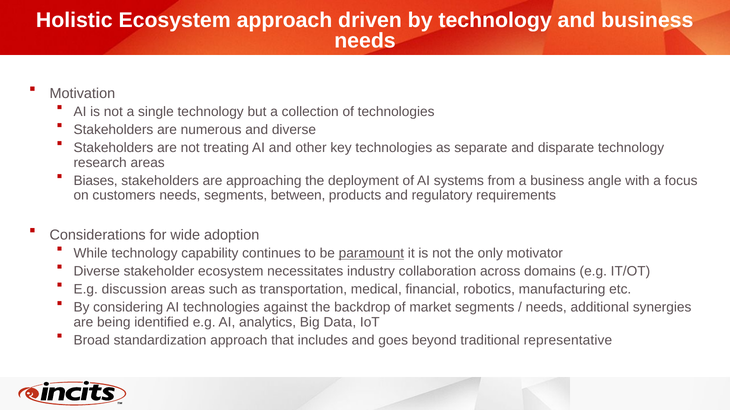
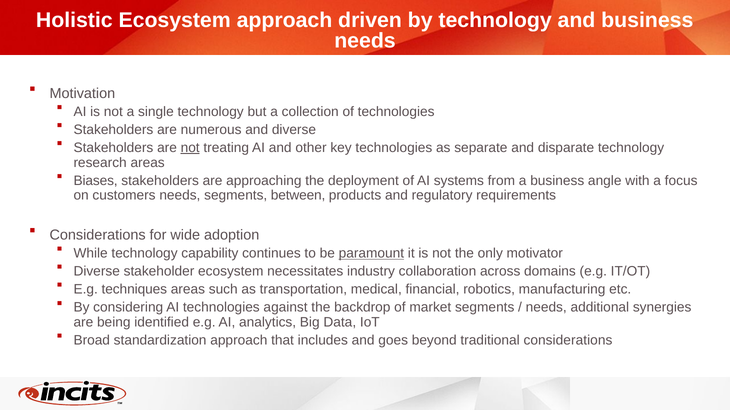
not underline: none -> present (190, 148)
discussion: discussion -> techniques (134, 290)
traditional representative: representative -> considerations (568, 341)
